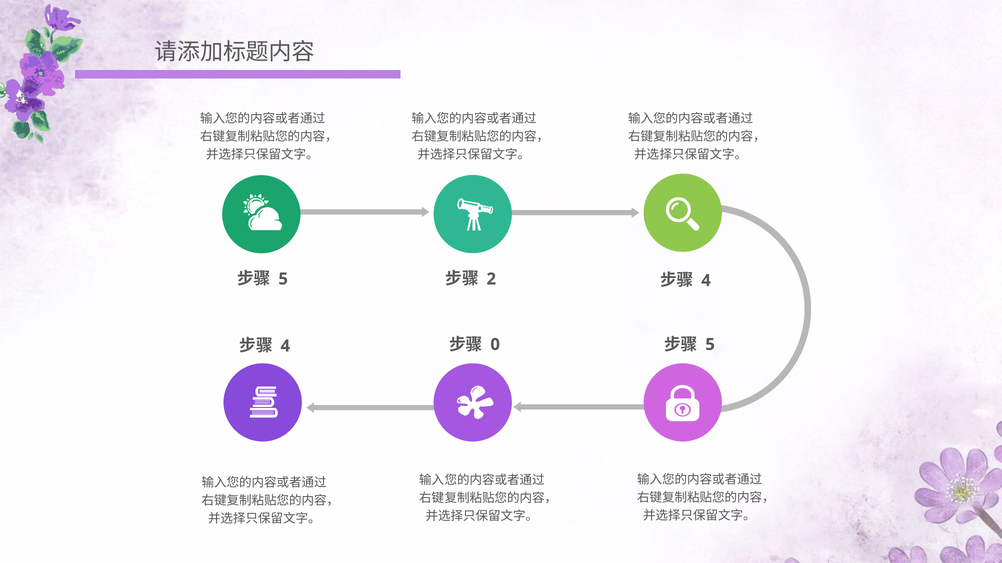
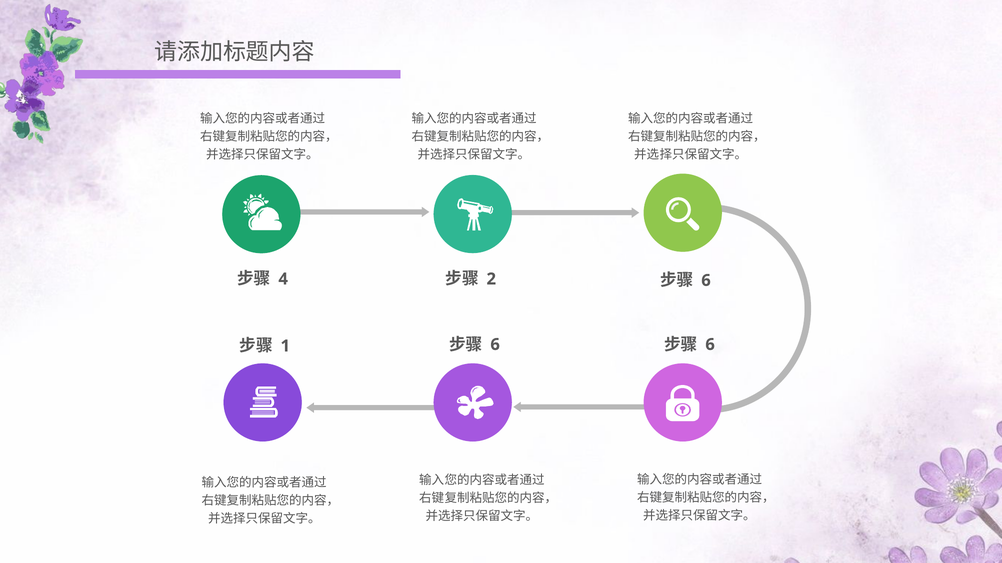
5: 5 -> 4 (283, 279)
4: 4 -> 6 (706, 281)
4: 4 -> 1 (285, 346)
0: 0 -> 6 (495, 345)
5: 5 -> 6 (710, 345)
